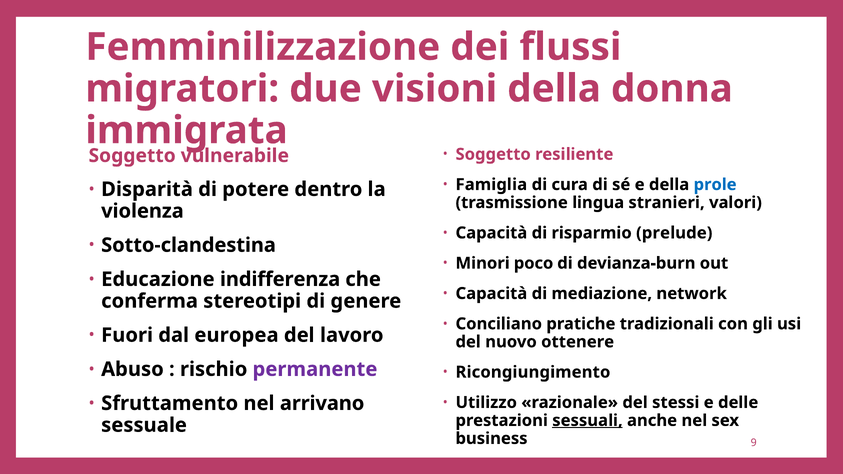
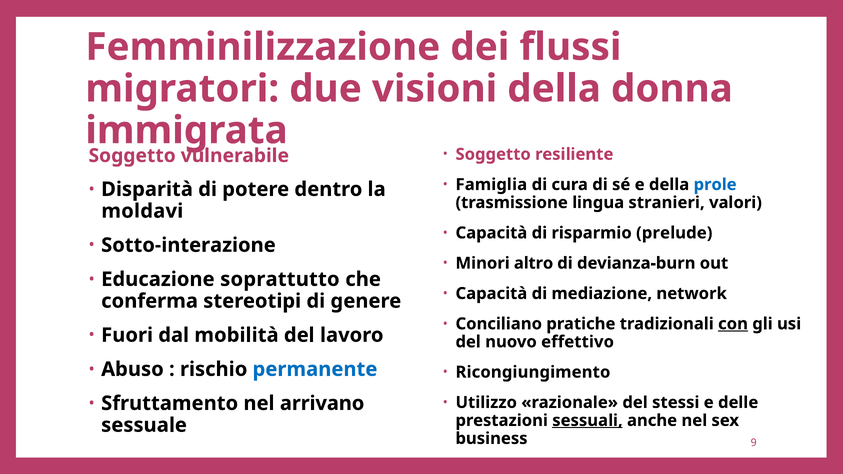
violenza: violenza -> moldavi (142, 211)
Sotto-clandestina: Sotto-clandestina -> Sotto-interazione (188, 245)
poco: poco -> altro (534, 263)
indifferenza: indifferenza -> soprattutto (280, 279)
con underline: none -> present (733, 324)
europea: europea -> mobilità (237, 335)
ottenere: ottenere -> effettivo (578, 342)
permanente colour: purple -> blue (315, 369)
